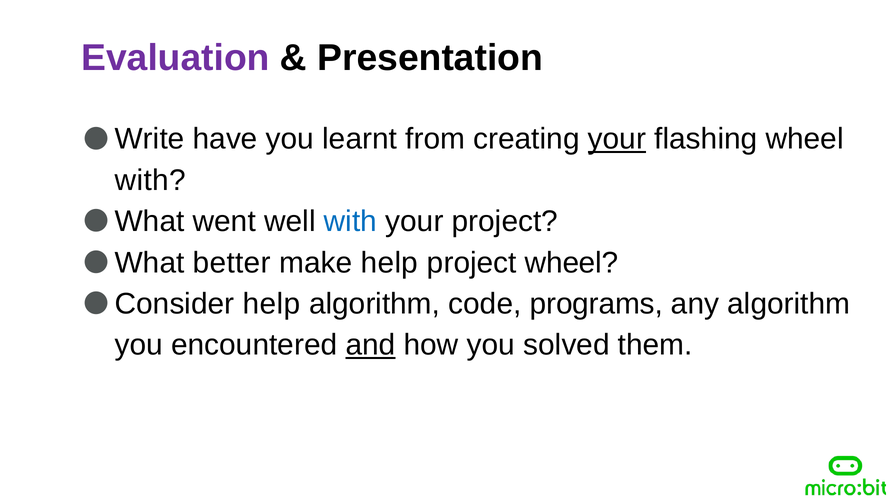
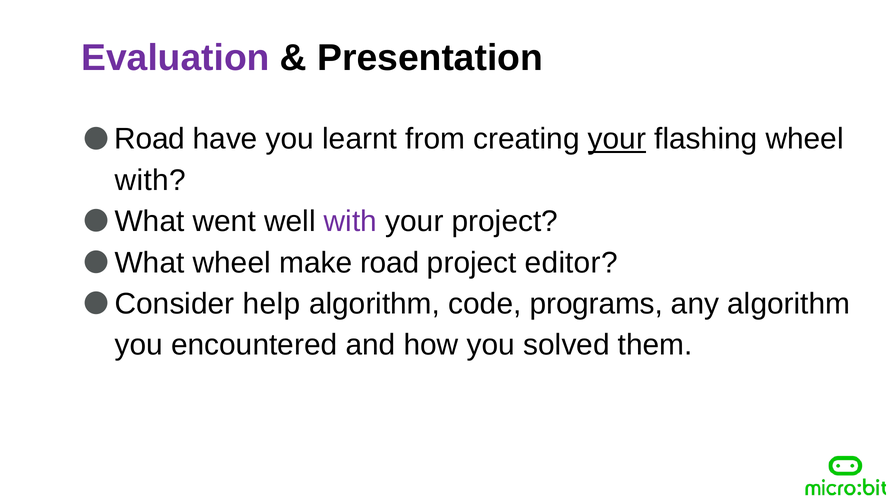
Write: Write -> Road (150, 139)
with colour: blue -> purple (350, 221)
What better: better -> wheel (232, 263)
make help: help -> road (390, 263)
project wheel: wheel -> editor (571, 263)
and underline: present -> none (370, 345)
